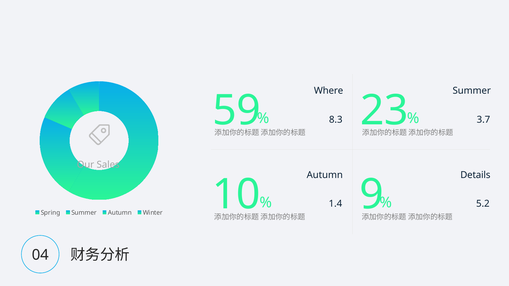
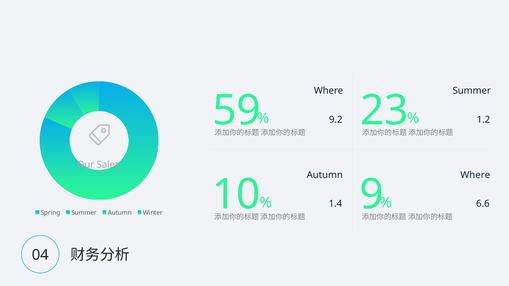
8.3: 8.3 -> 9.2 (336, 120)
3.7: 3.7 -> 1.2 (483, 120)
Details: Details -> Where (475, 175)
5.2: 5.2 -> 6.6 (483, 204)
